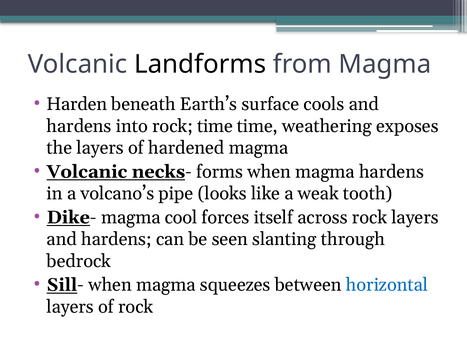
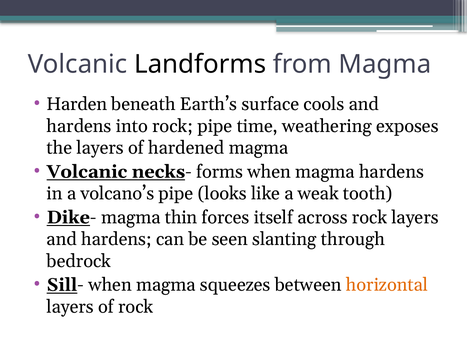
rock time: time -> pipe (215, 126)
cool: cool -> thin (181, 217)
horizontal colour: blue -> orange (387, 284)
